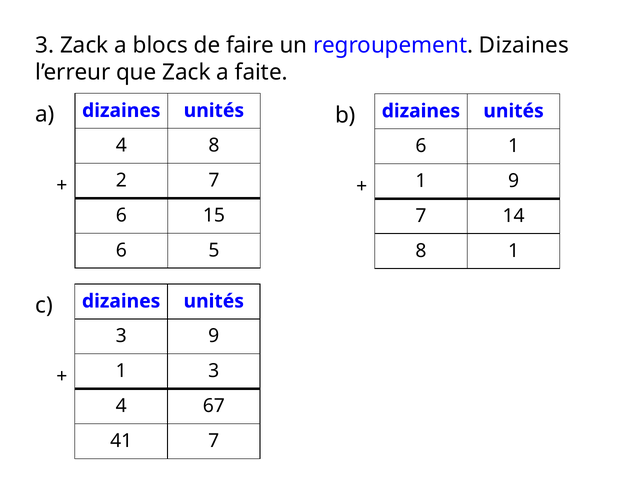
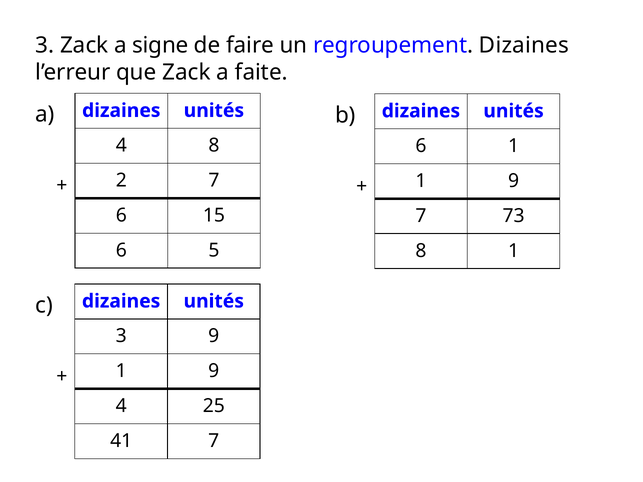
blocs: blocs -> signe (160, 45)
14: 14 -> 73 (514, 216)
3: 3 -> 9 (214, 371)
67: 67 -> 25 (214, 406)
